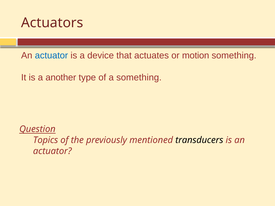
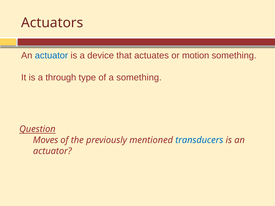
another: another -> through (61, 78)
Topics: Topics -> Moves (46, 140)
transducers colour: black -> blue (199, 140)
